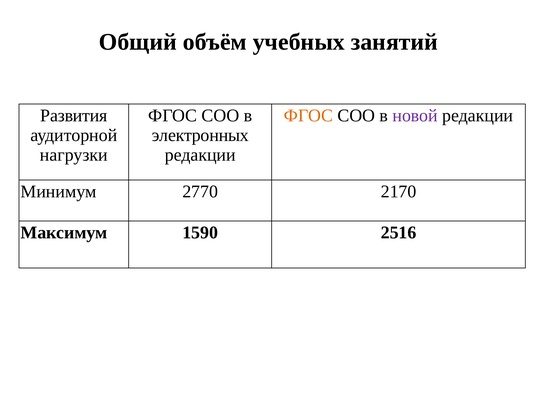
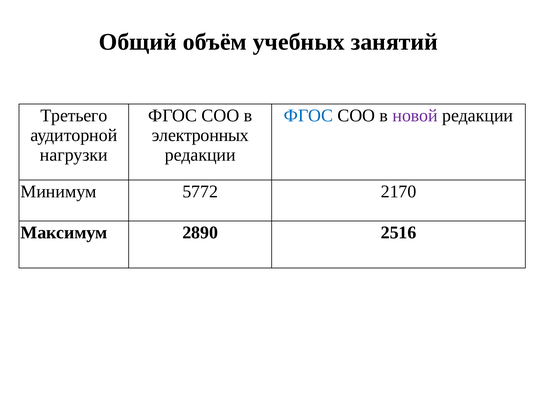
Развития: Развития -> Третьего (74, 115)
ФГОС colour: orange -> blue (308, 115)
2770: 2770 -> 5772 (200, 191)
1590: 1590 -> 2890 (200, 233)
